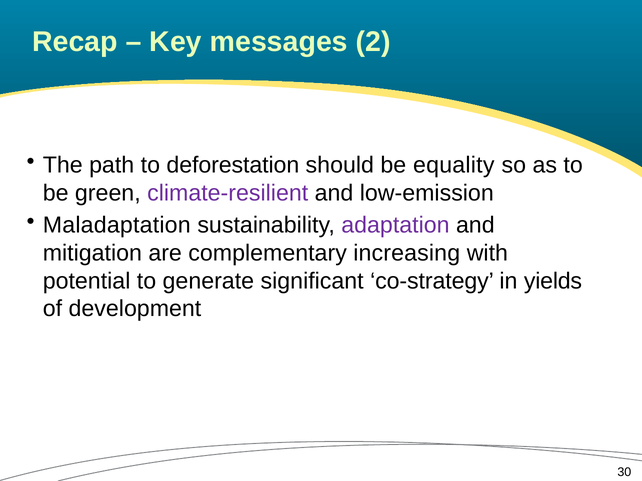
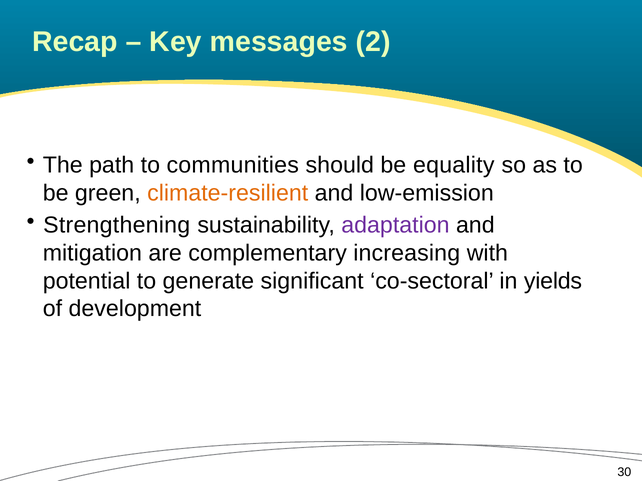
deforestation: deforestation -> communities (233, 165)
climate-resilient colour: purple -> orange (228, 193)
Maladaptation: Maladaptation -> Strengthening (117, 226)
co-strategy: co-strategy -> co-sectoral (432, 281)
